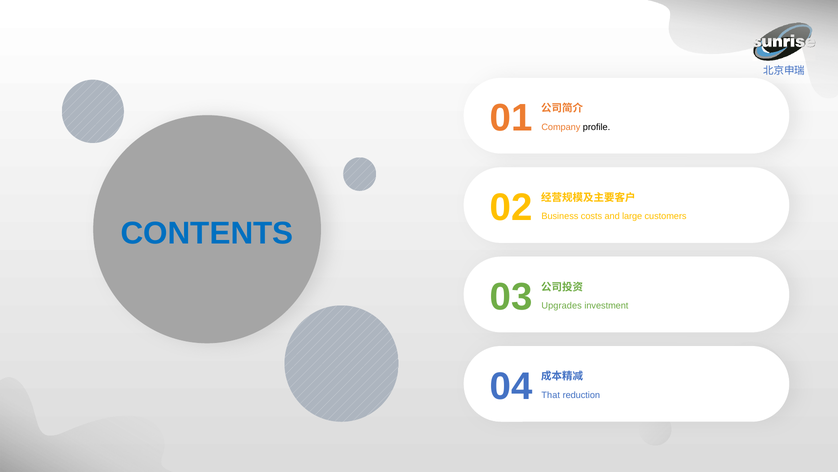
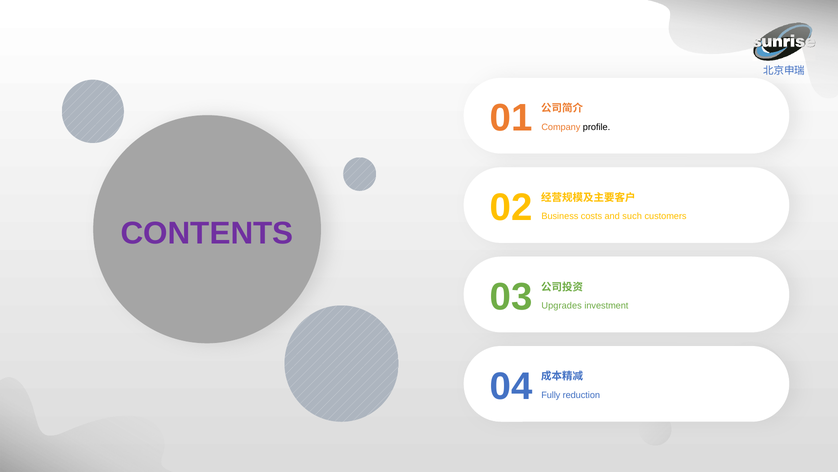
large: large -> such (632, 216)
CONTENTS colour: blue -> purple (207, 233)
That: That -> Fully (551, 395)
